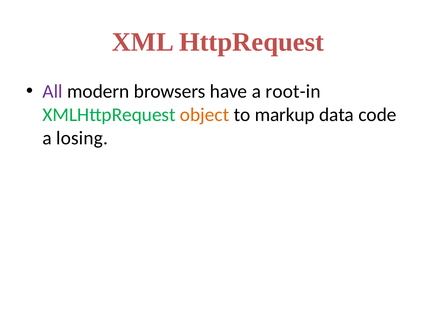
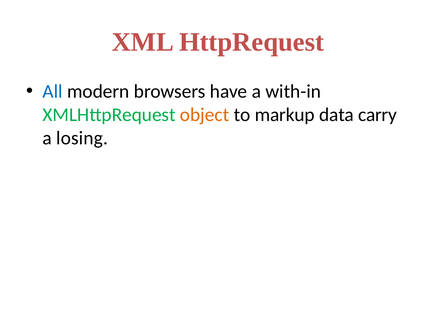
All colour: purple -> blue (53, 91)
root-in: root-in -> with-in (293, 91)
code: code -> carry (377, 115)
